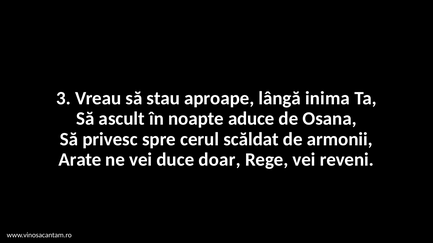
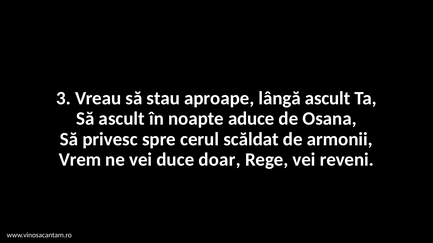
lângă inima: inima -> ascult (328, 99)
Arate: Arate -> Vrem (80, 160)
